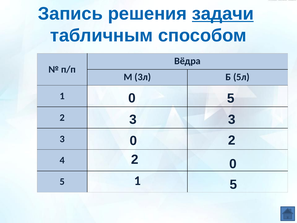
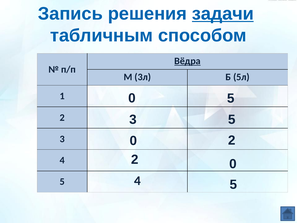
Вёдра underline: none -> present (187, 61)
3 3: 3 -> 5 (232, 119)
5 1: 1 -> 4 (137, 180)
